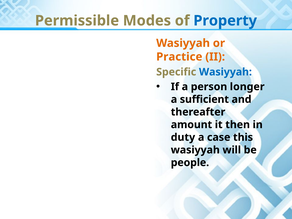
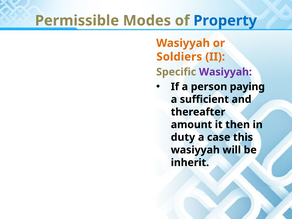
Practice: Practice -> Soldiers (179, 57)
Wasiyyah colour: blue -> purple (225, 72)
longer: longer -> paying (247, 87)
people: people -> inherit (190, 163)
